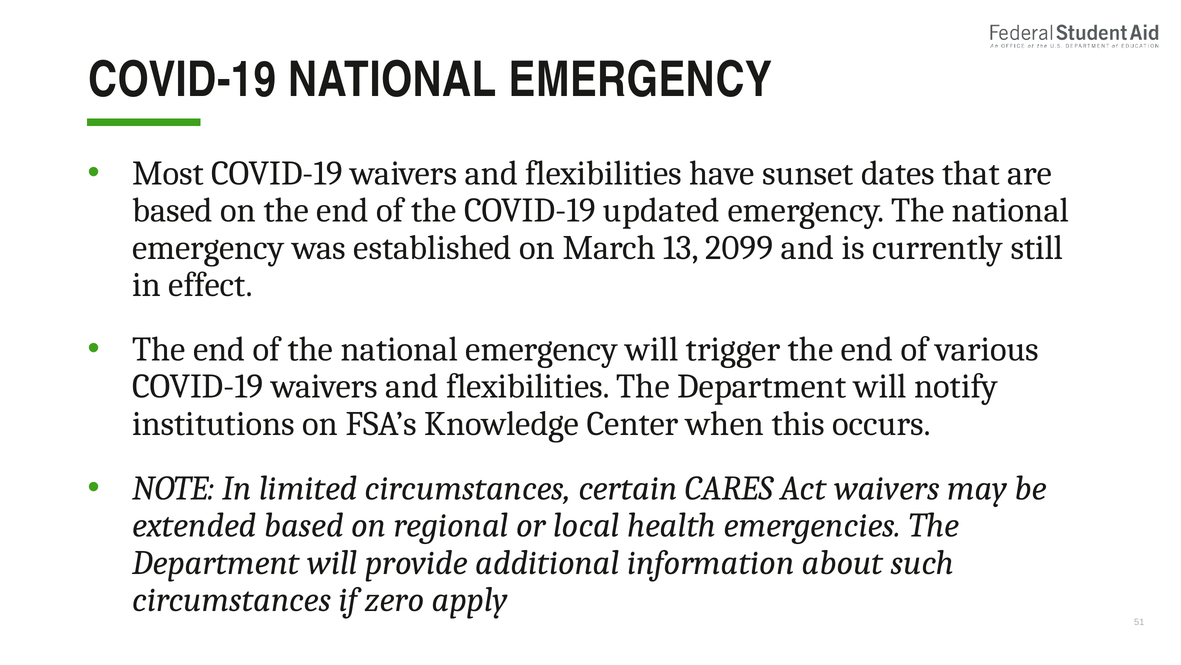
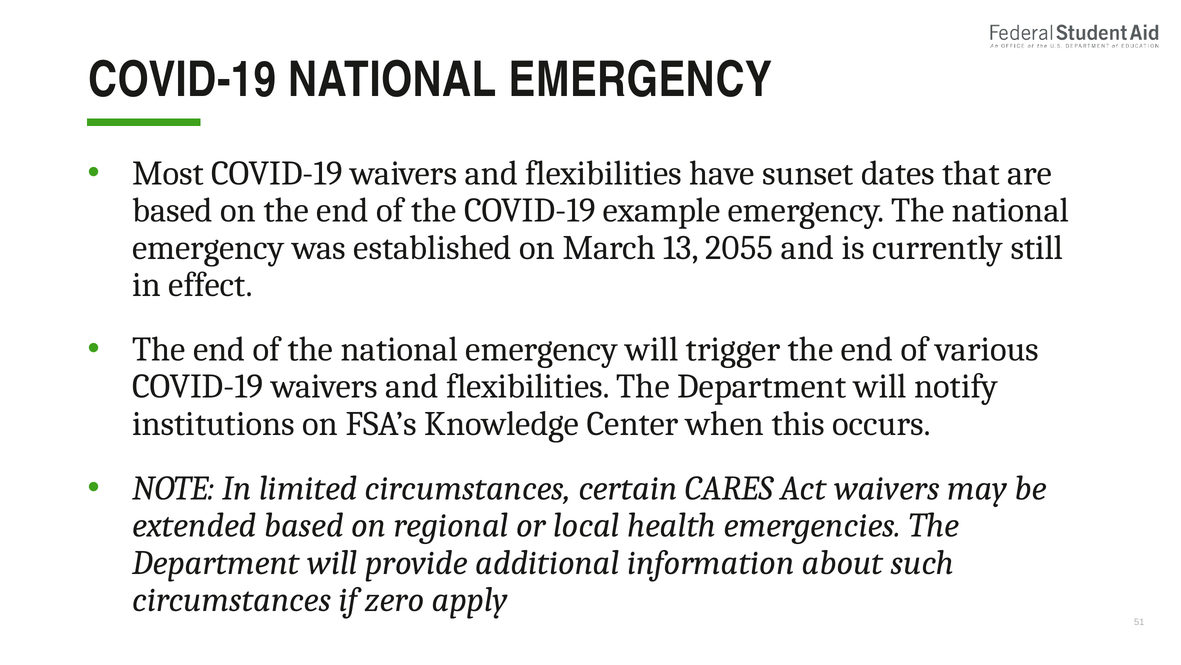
updated: updated -> example (662, 210)
2099: 2099 -> 2055 (739, 247)
